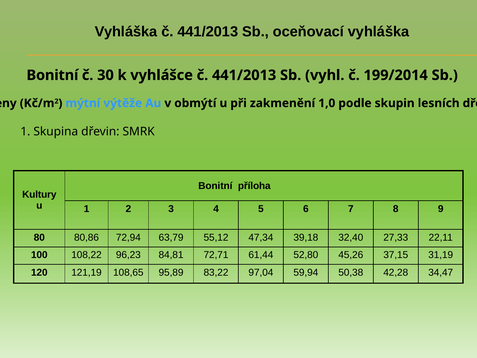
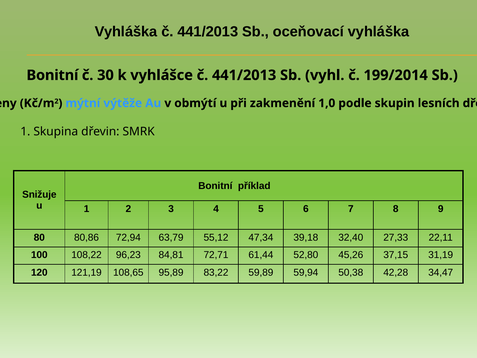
příloha: příloha -> příklad (254, 186)
Kultury: Kultury -> Snižuje (39, 194)
97,04: 97,04 -> 59,89 (261, 272)
